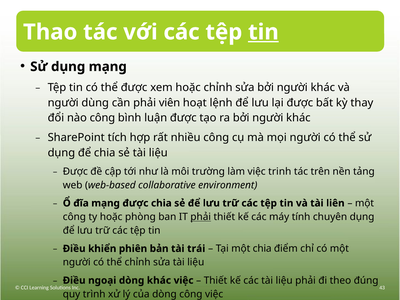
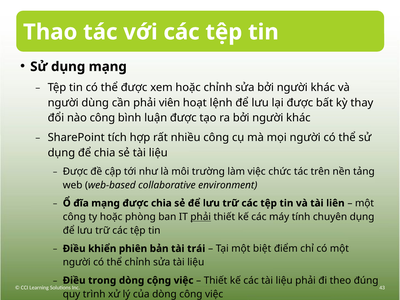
tin underline: present -> none (263, 32)
trinh: trinh -> chức (280, 171)
một chia: chia -> biệt (262, 249)
ngoại: ngoại -> trong (102, 280)
dòng khác: khác -> cộng (159, 280)
